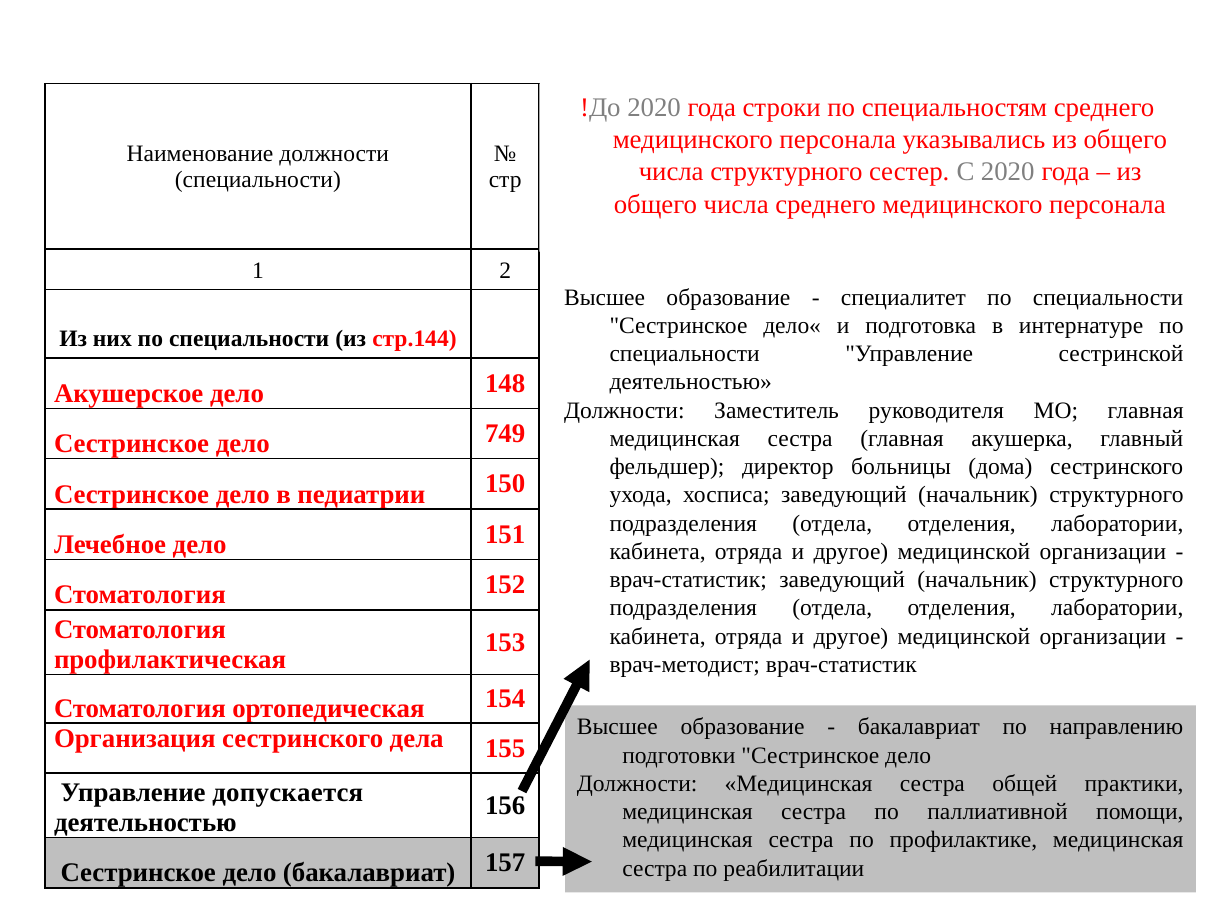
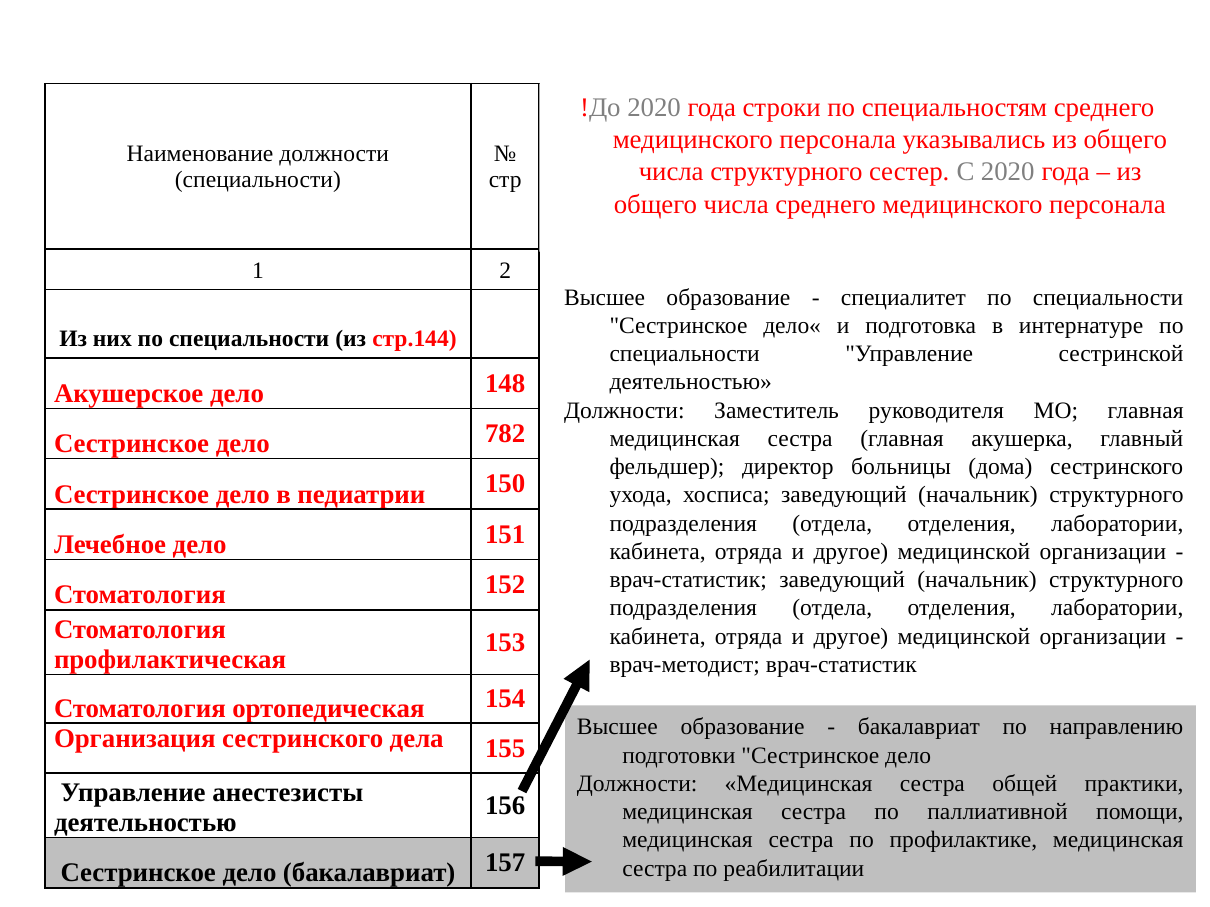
749: 749 -> 782 (505, 434)
допускается: допускается -> анестезисты (288, 793)
